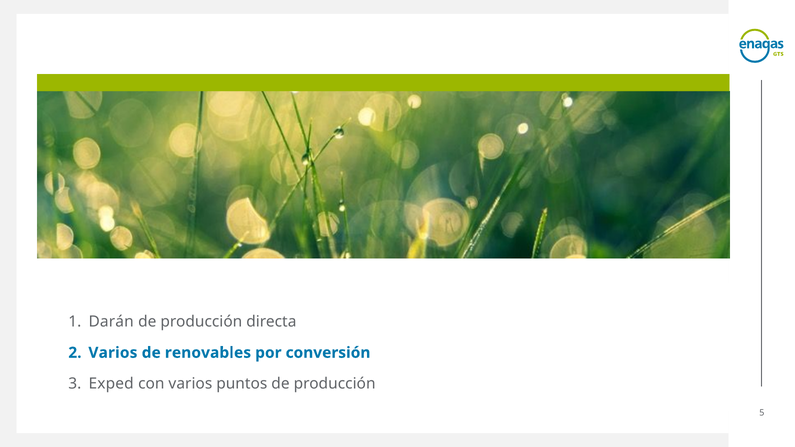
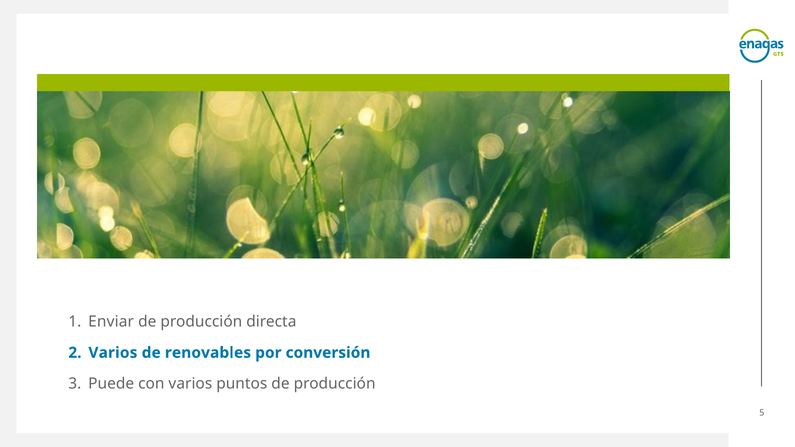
Darán: Darán -> Enviar (111, 322)
Exped: Exped -> Puede (111, 384)
